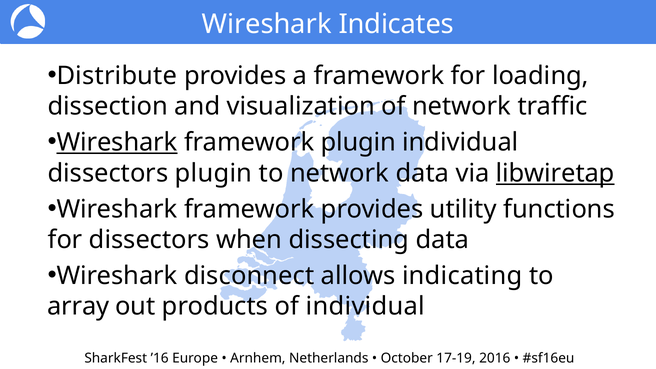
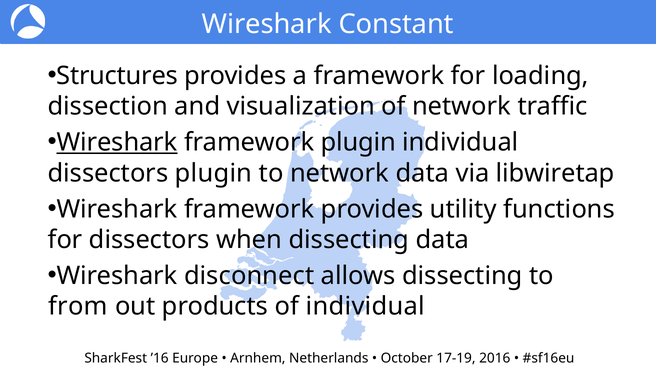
Indicates: Indicates -> Constant (396, 24)
Distribute: Distribute -> Structures (117, 76)
libwiretap underline: present -> none (555, 173)
allows indicating: indicating -> dissecting (462, 276)
array: array -> from (78, 307)
